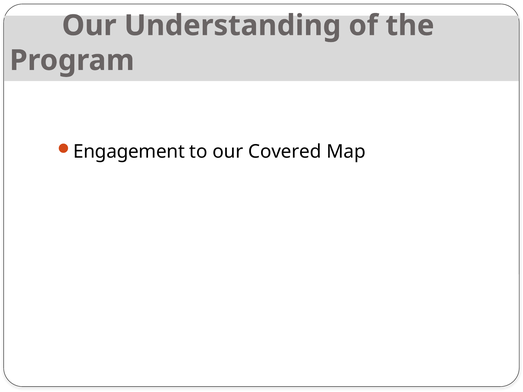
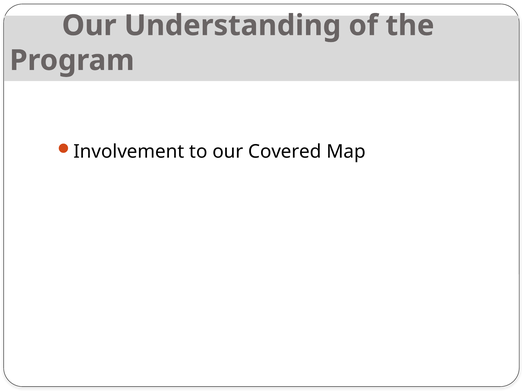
Engagement: Engagement -> Involvement (129, 152)
